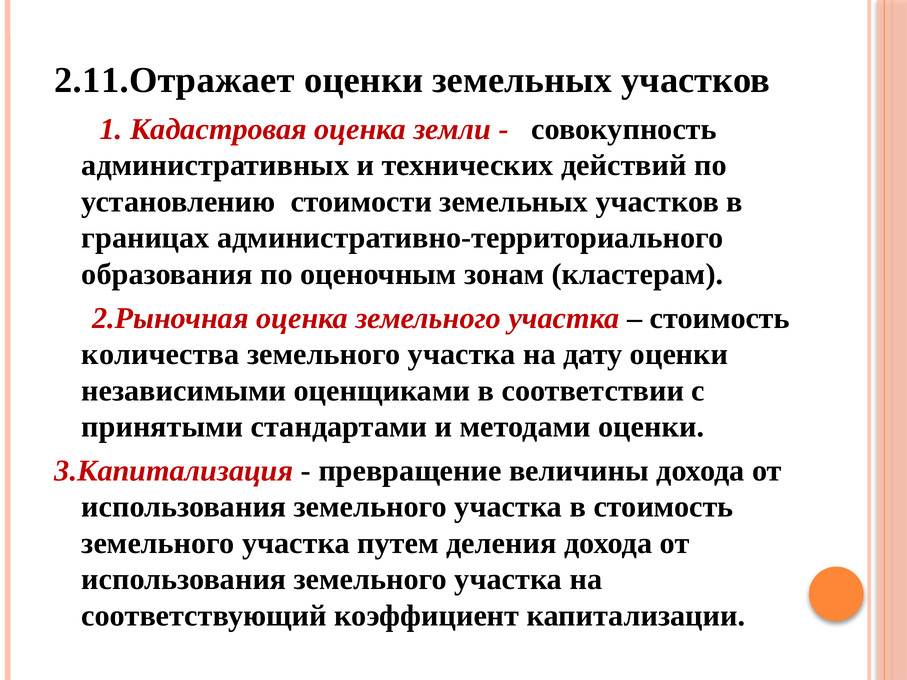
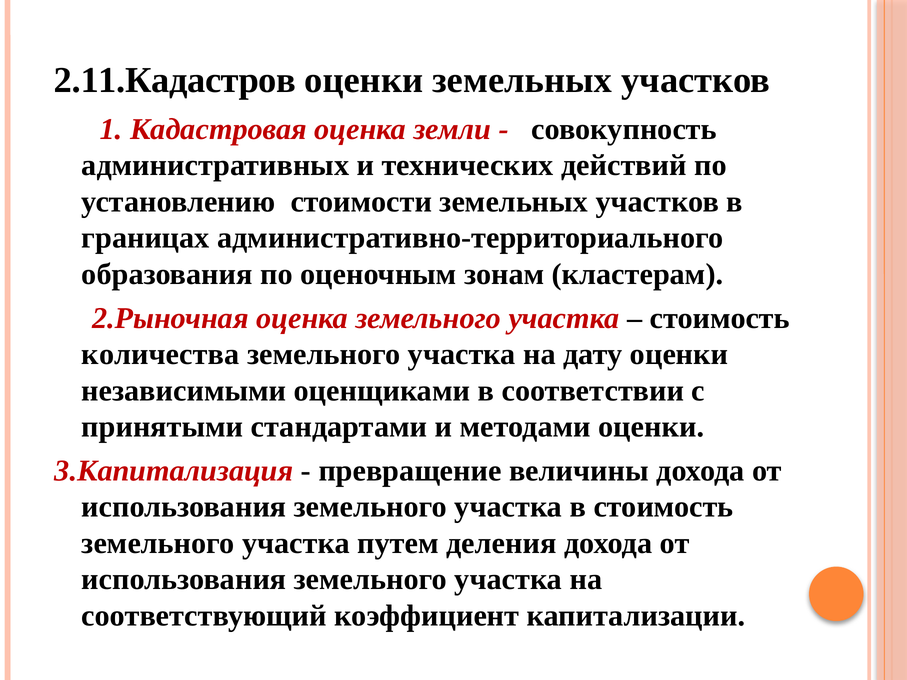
2.11.Отражает: 2.11.Отражает -> 2.11.Кадастров (175, 80)
